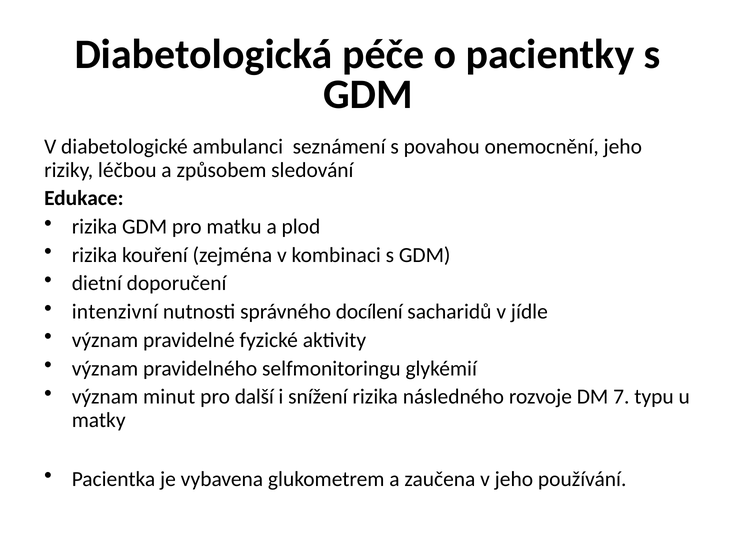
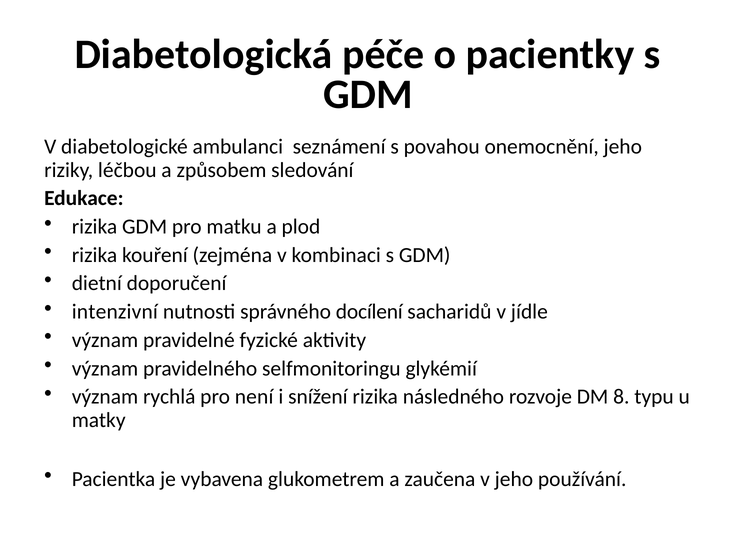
minut: minut -> rychlá (169, 397)
další: další -> není (254, 397)
7: 7 -> 8 (621, 397)
